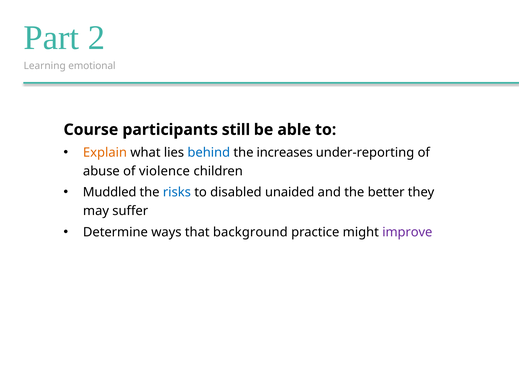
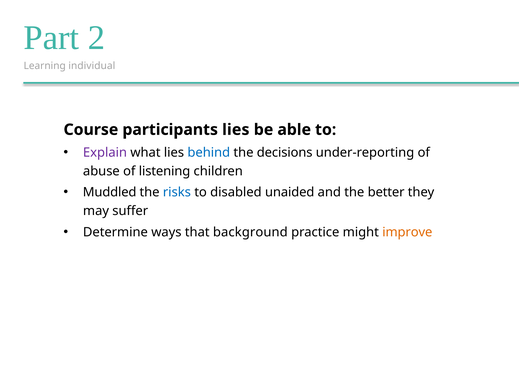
emotional: emotional -> individual (92, 66)
participants still: still -> lies (236, 130)
Explain colour: orange -> purple (105, 153)
increases: increases -> decisions (285, 153)
violence: violence -> listening (165, 171)
improve colour: purple -> orange (407, 232)
